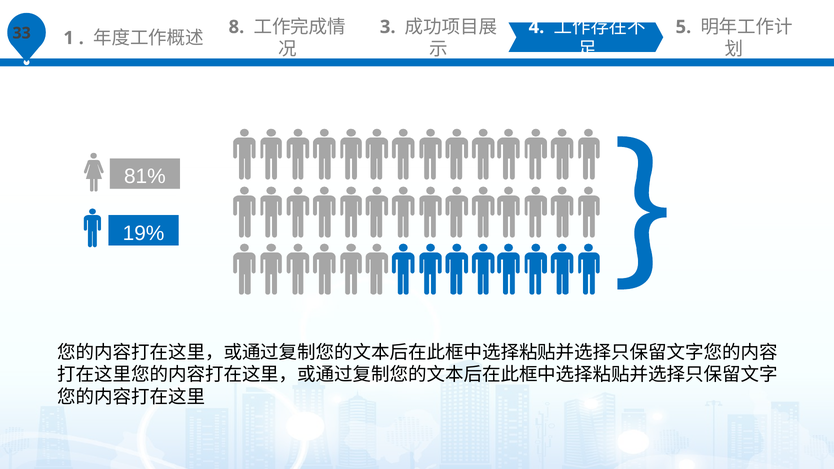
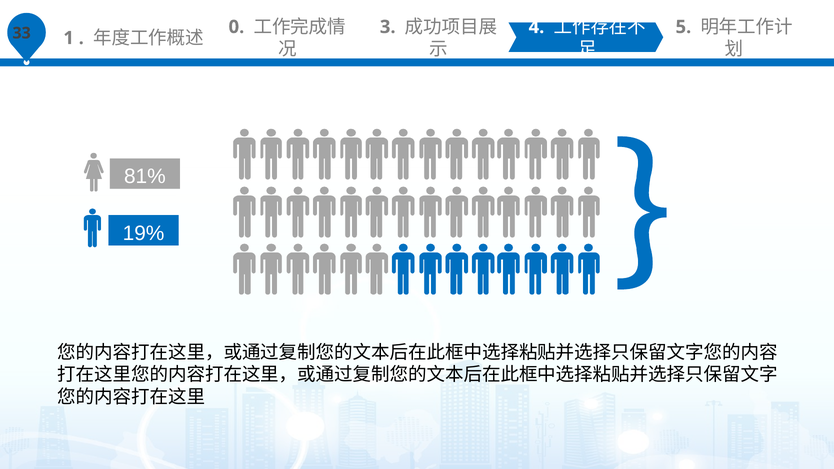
8: 8 -> 0 (236, 27)
